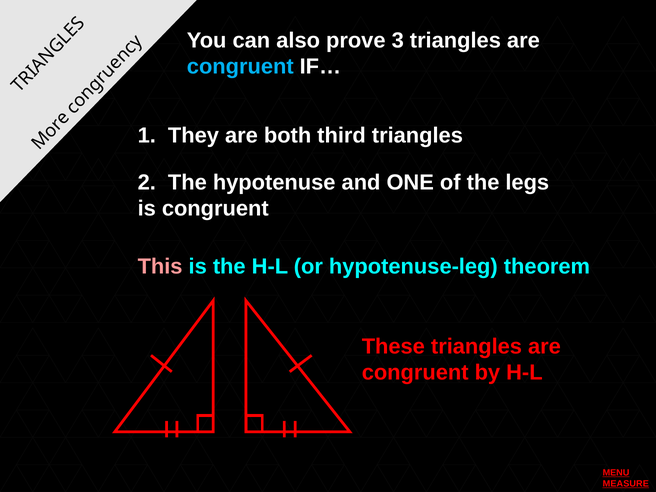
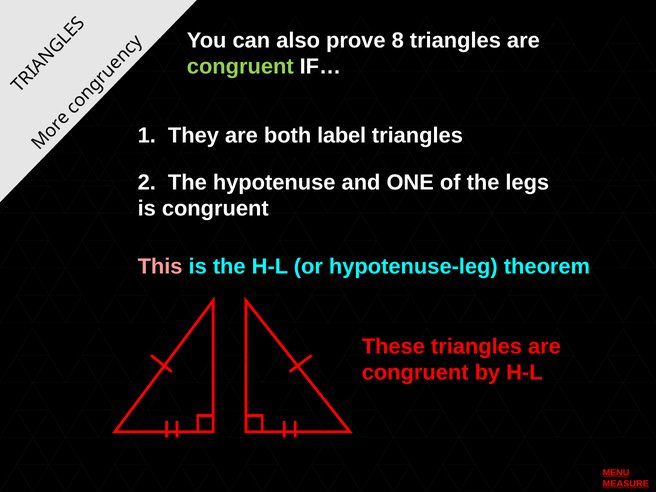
3: 3 -> 8 (398, 40)
congruent colour: light blue -> light green (240, 67)
third: third -> label (342, 135)
